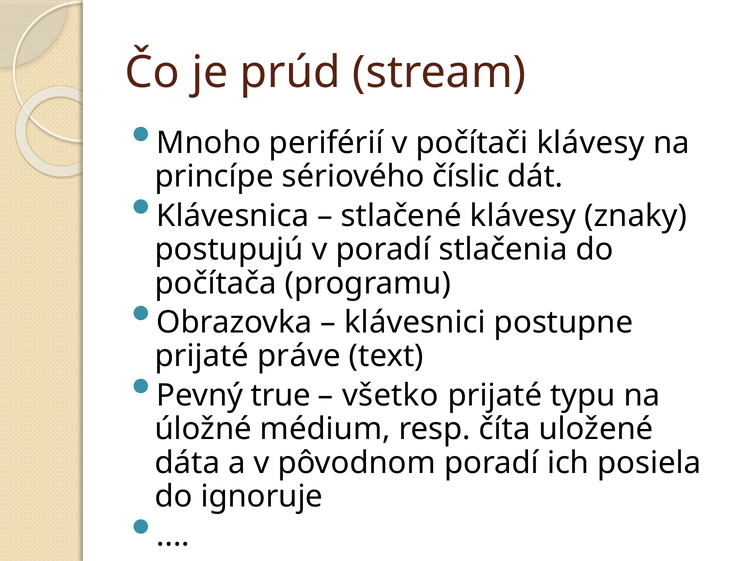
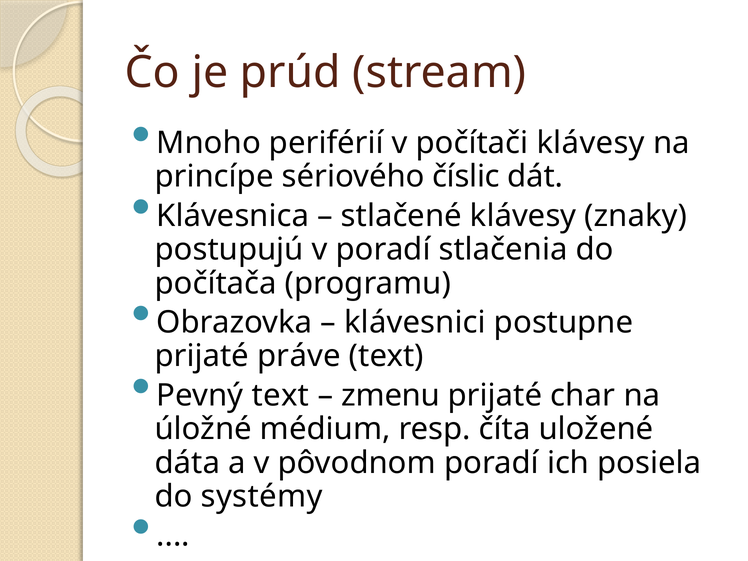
Pevný true: true -> text (280, 395)
všetko: všetko -> zmenu (391, 395)
typu: typu -> char (583, 395)
ignoruje: ignoruje -> systémy (262, 496)
